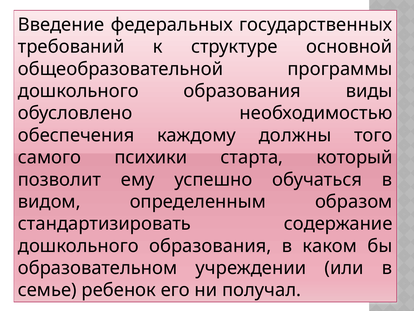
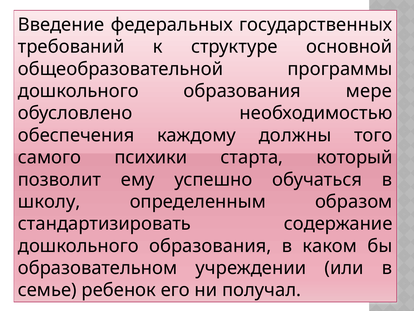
виды: виды -> мере (369, 91)
видом: видом -> школу (49, 201)
